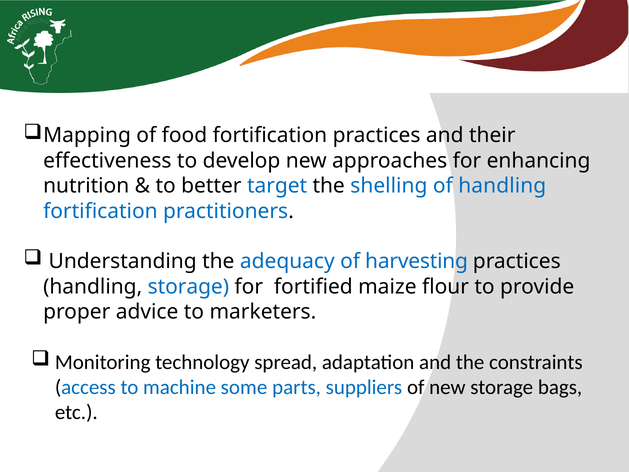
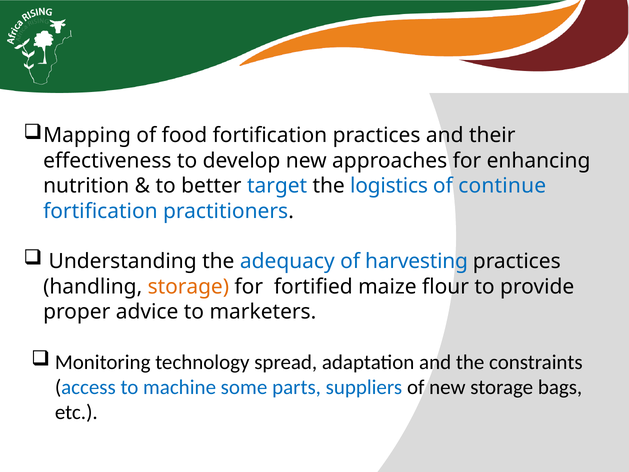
shelling: shelling -> logistics (389, 186)
of handling: handling -> continue (502, 186)
storage colour: blue -> orange (188, 286)
